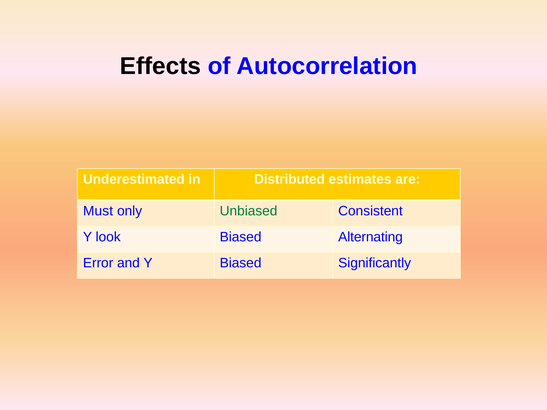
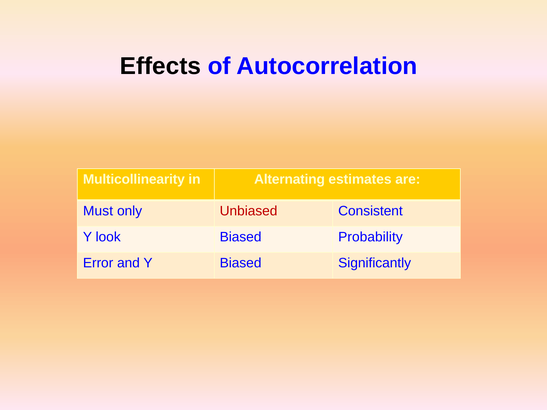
Underestimated: Underestimated -> Multicollinearity (134, 179)
Distributed: Distributed -> Alternating (289, 179)
Unbiased colour: green -> red (249, 211)
Alternating: Alternating -> Probability (370, 237)
